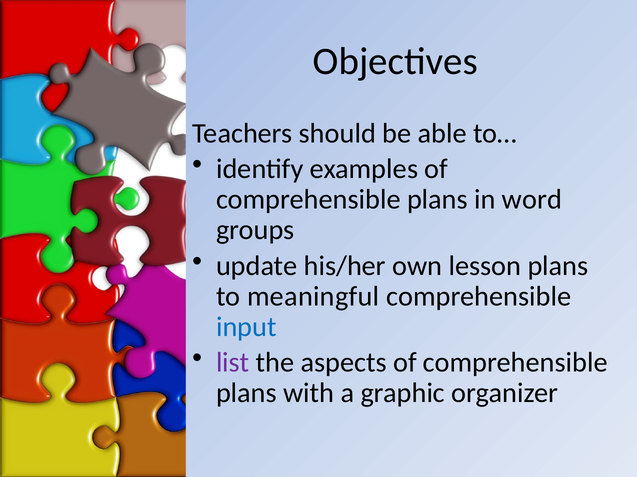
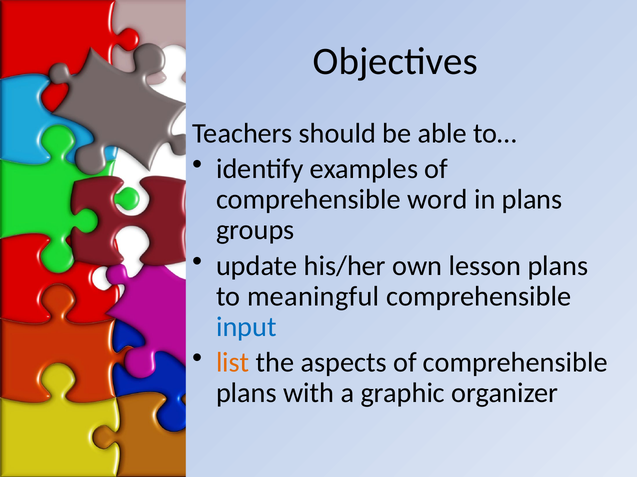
plans: plans -> word (437, 200)
in word: word -> plans (532, 200)
list colour: purple -> orange (233, 363)
